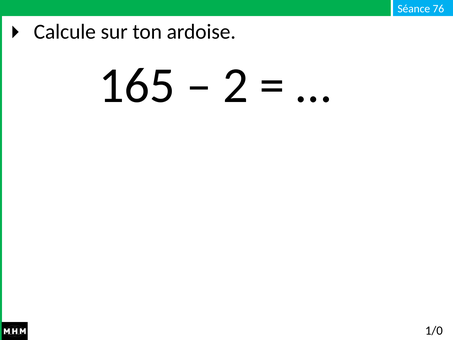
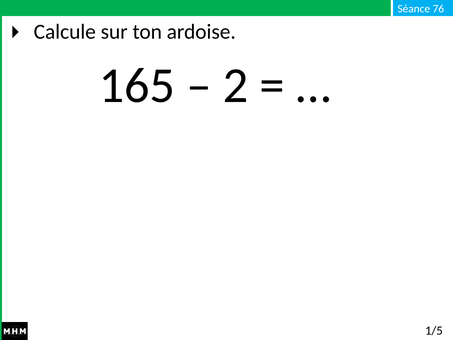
1/0: 1/0 -> 1/5 (434, 331)
